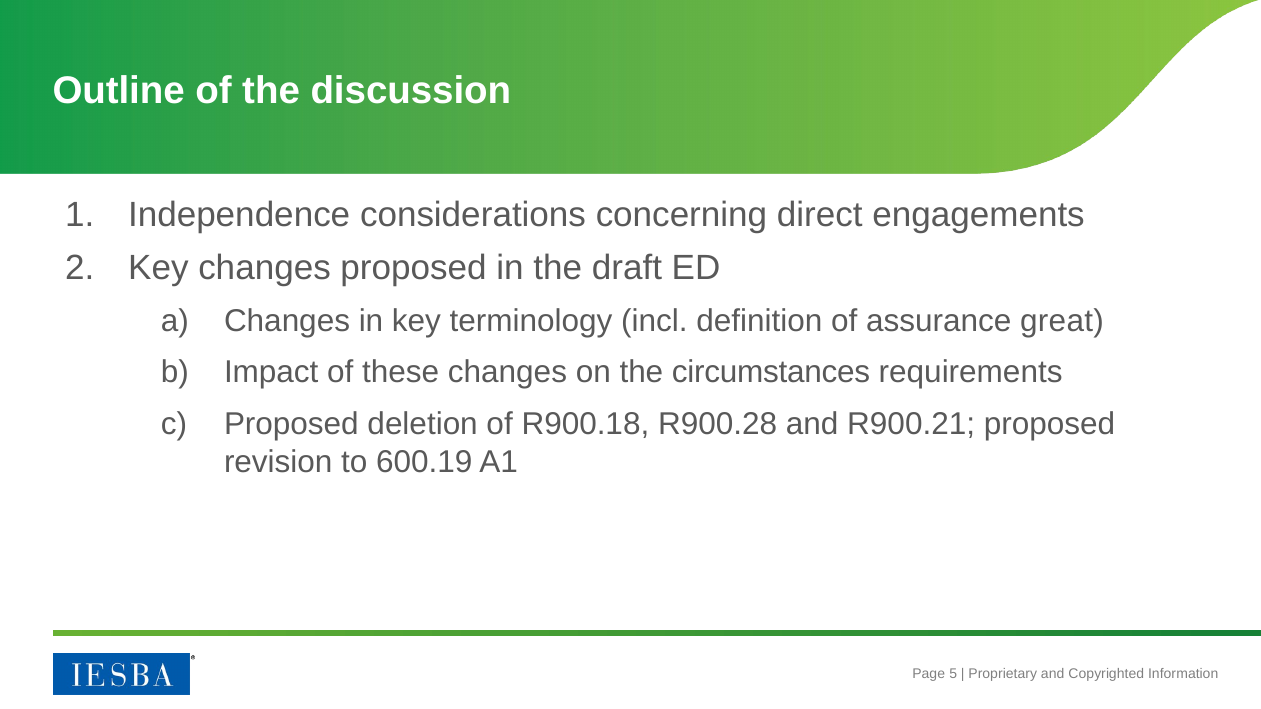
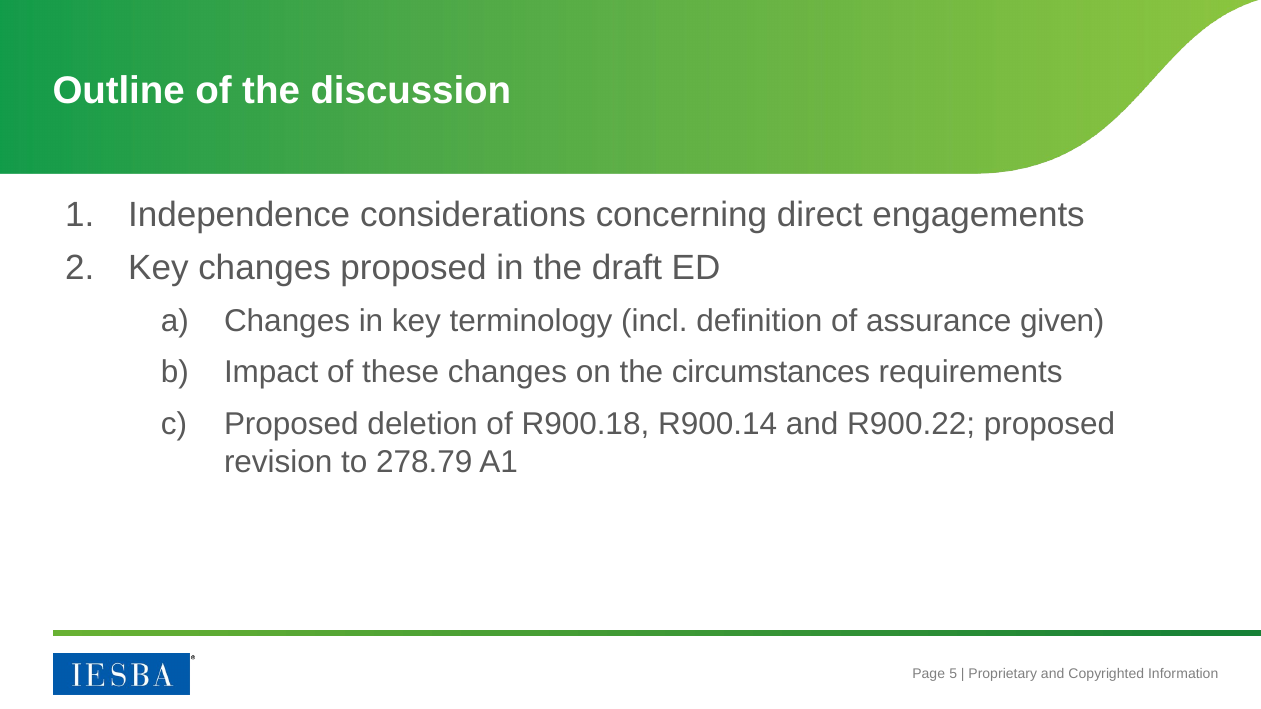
great: great -> given (1062, 321)
R900.28: R900.28 -> R900.14 (718, 424)
R900.21: R900.21 -> R900.22 (911, 424)
600.19: 600.19 -> 278.79 (424, 462)
